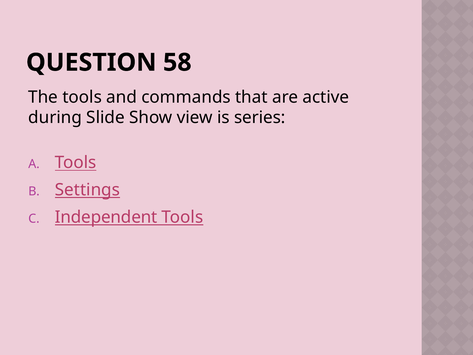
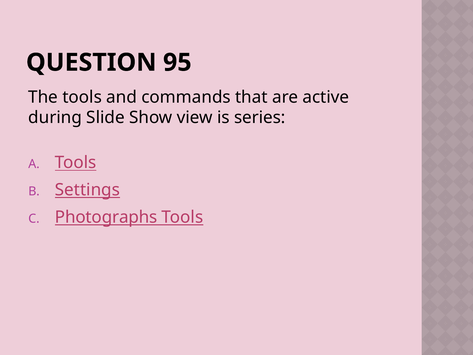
58: 58 -> 95 (177, 62)
Independent: Independent -> Photographs (106, 217)
